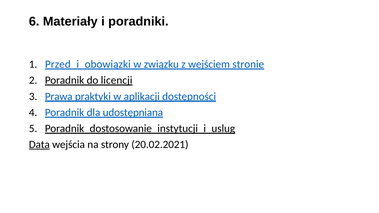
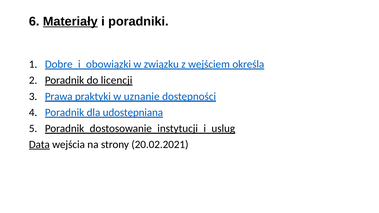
Materiały underline: none -> present (70, 21)
Przed_i_obowiązki: Przed_i_obowiązki -> Dobre_i_obowiązki (88, 64)
stronie: stronie -> określa (248, 64)
aplikacji: aplikacji -> uznanie (142, 96)
